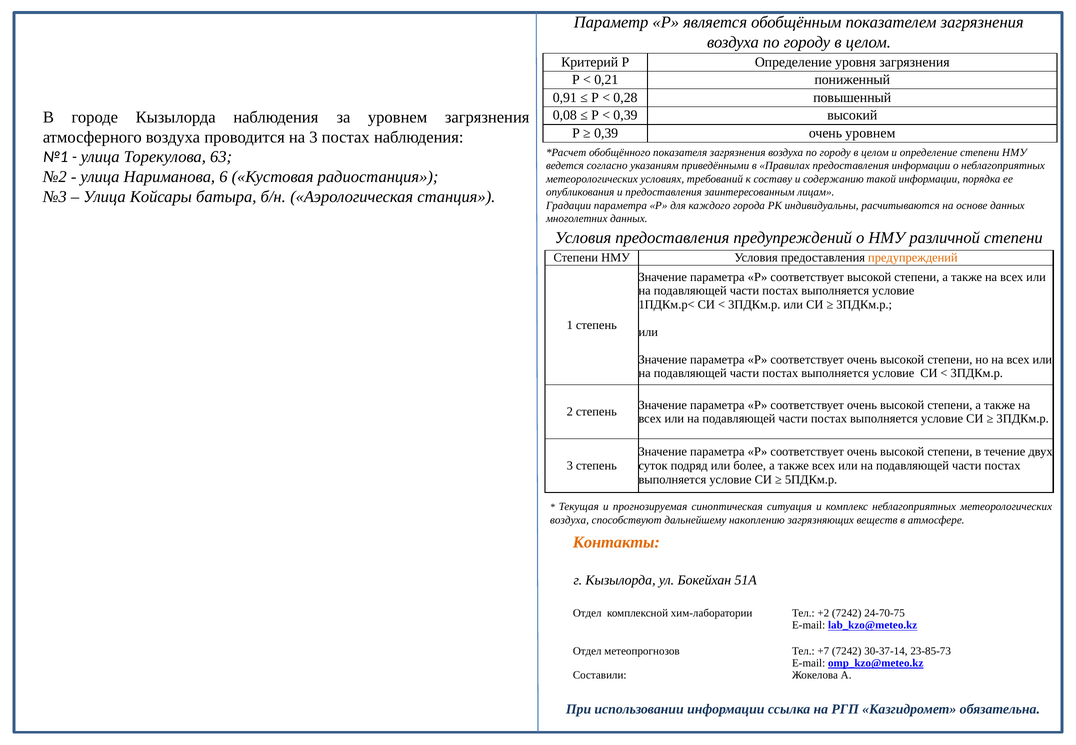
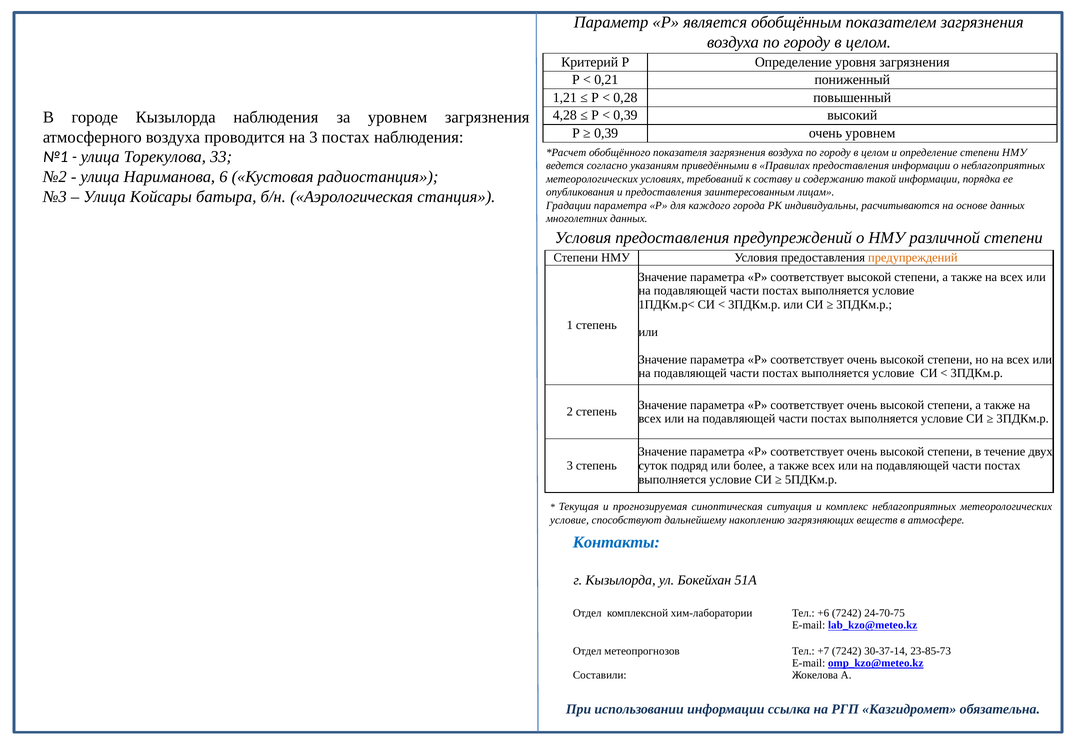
0,91: 0,91 -> 1,21 (565, 98)
0,08: 0,08 -> 4,28 (565, 115)
63: 63 -> 33 (221, 157)
воздуха: воздуха -> условие (570, 520)
Контакты colour: orange -> blue (616, 542)
+2: +2 -> +6 (823, 613)
